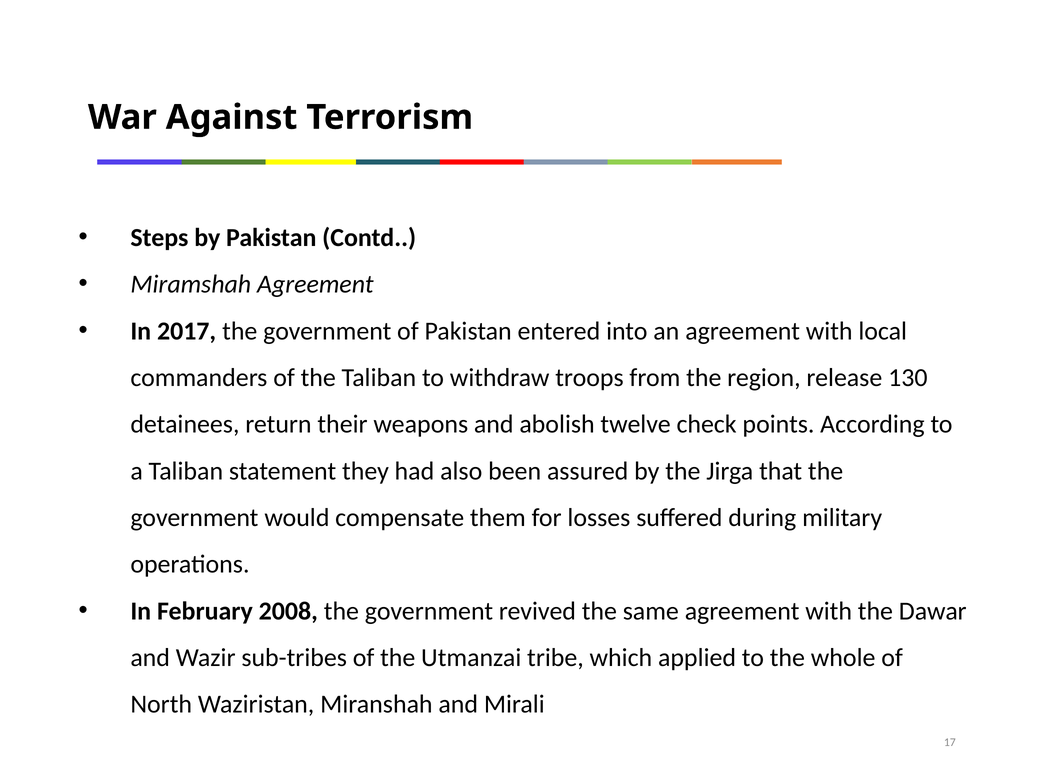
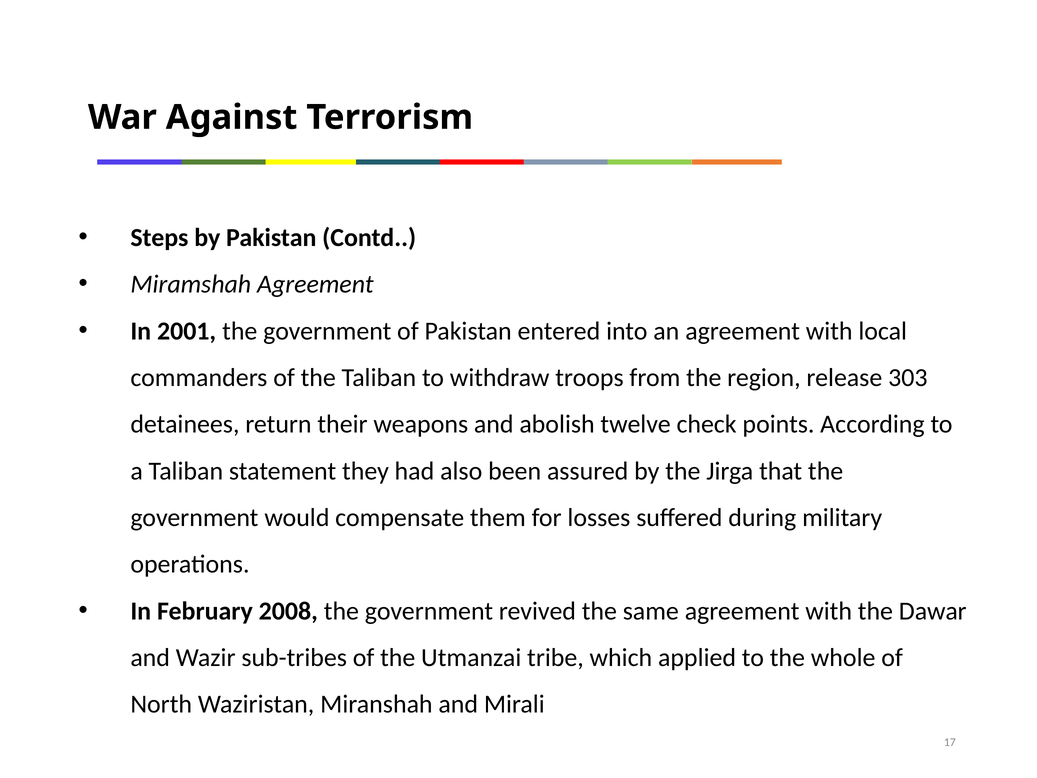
2017: 2017 -> 2001 (187, 331)
130: 130 -> 303 (908, 378)
